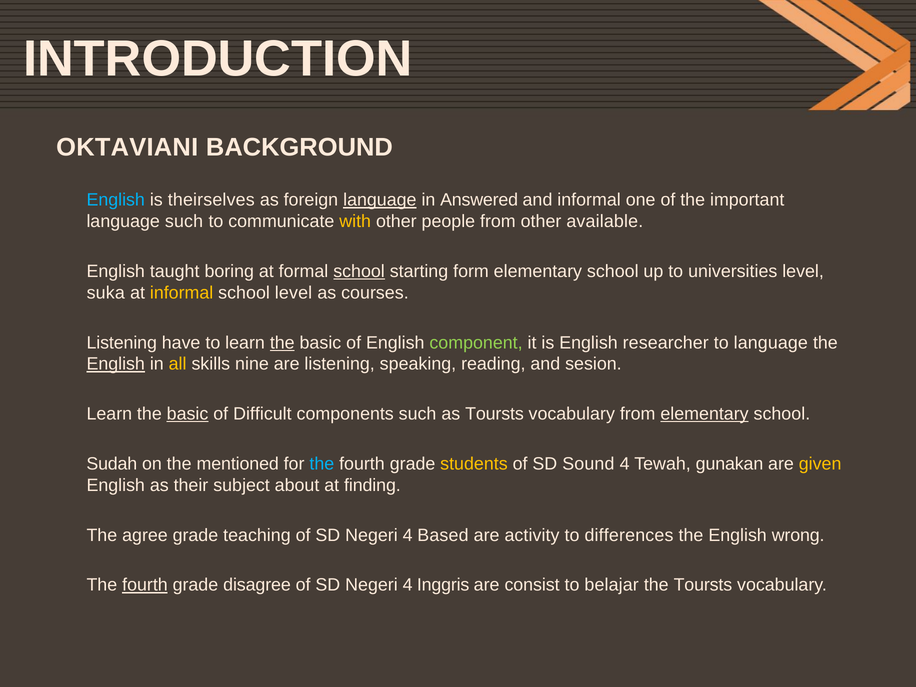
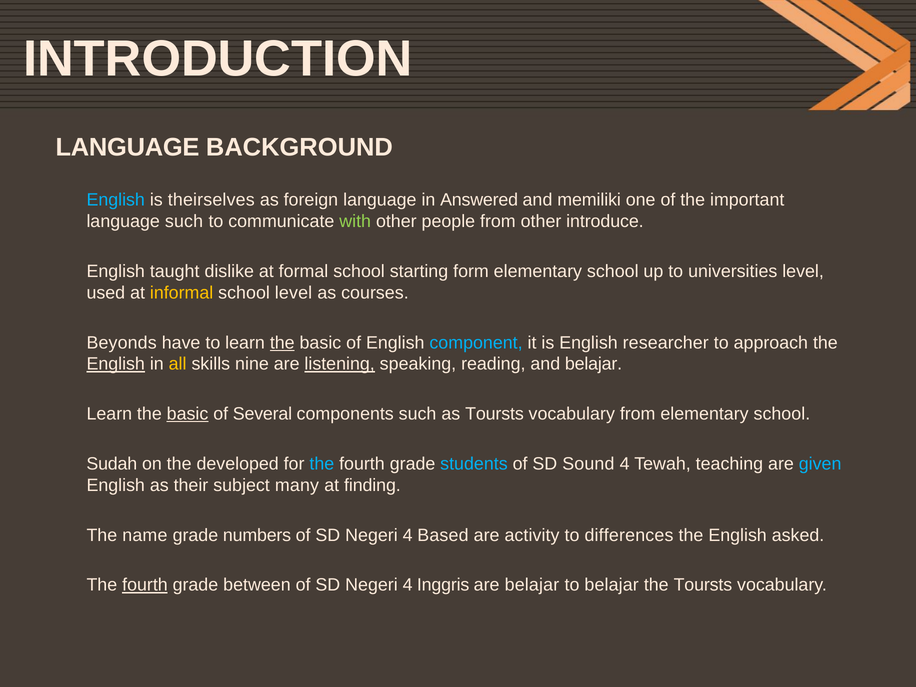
OKTAVIANI: OKTAVIANI -> LANGUAGE (127, 147)
language underline: present -> none (380, 200)
and informal: informal -> memiliki (589, 200)
with colour: yellow -> light green (355, 221)
available: available -> introduce (605, 221)
boring: boring -> dislike (229, 271)
school underline: present -> none (359, 271)
suka: suka -> used (106, 293)
Listening: Listening -> Beyonds (122, 343)
component colour: light green -> light blue (476, 343)
to language: language -> approach (771, 343)
listening underline: none -> present (340, 364)
and sesion: sesion -> belajar (594, 364)
Difficult: Difficult -> Several (262, 414)
elementary underline: present -> none (705, 414)
mentioned: mentioned -> developed (238, 464)
students colour: yellow -> light blue (474, 464)
gunakan: gunakan -> teaching (729, 464)
given colour: yellow -> light blue (820, 464)
about: about -> many (297, 485)
agree: agree -> name (145, 535)
teaching: teaching -> numbers (257, 535)
wrong: wrong -> asked (798, 535)
disagree: disagree -> between (257, 585)
are consist: consist -> belajar (532, 585)
